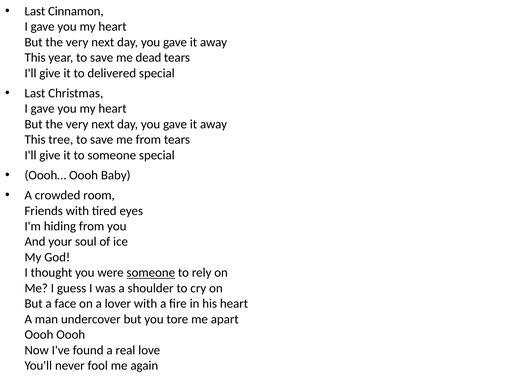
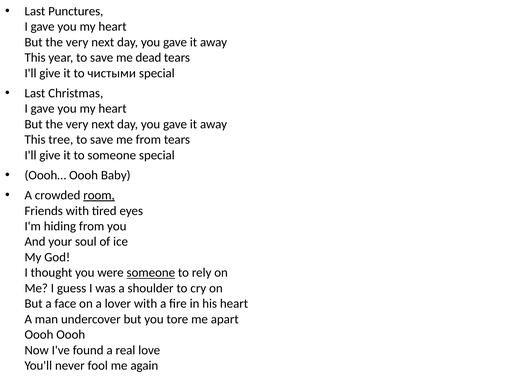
Cinnamon: Cinnamon -> Punctures (76, 11)
delivered: delivered -> чистыми (112, 73)
room underline: none -> present (99, 195)
